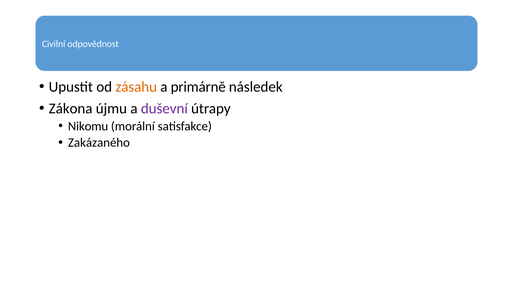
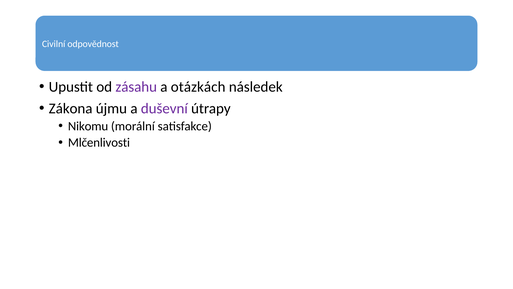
zásahu colour: orange -> purple (136, 87)
primárně: primárně -> otázkách (198, 87)
Zakázaného: Zakázaného -> Mlčenlivosti (99, 142)
